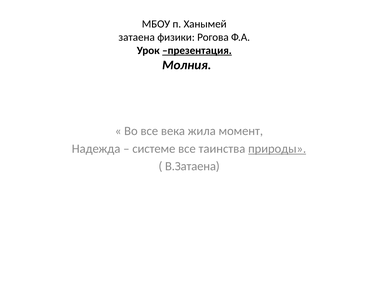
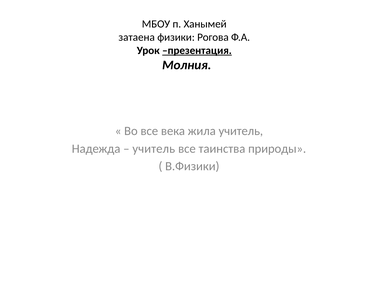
жила момент: момент -> учитель (241, 131)
системе: системе -> учитель (154, 149)
природы underline: present -> none (277, 149)
В.Затаена: В.Затаена -> В.Физики (192, 167)
